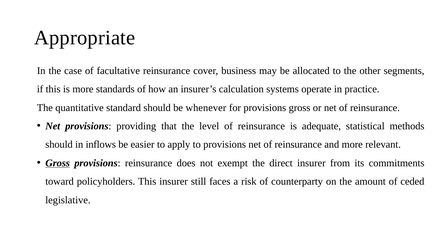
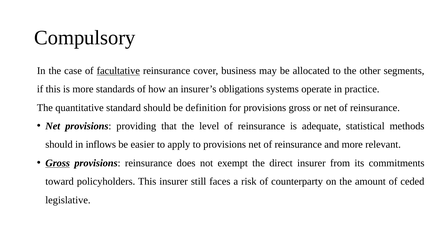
Appropriate: Appropriate -> Compulsory (85, 38)
facultative underline: none -> present (118, 71)
calculation: calculation -> obligations (241, 89)
whenever: whenever -> definition (206, 108)
